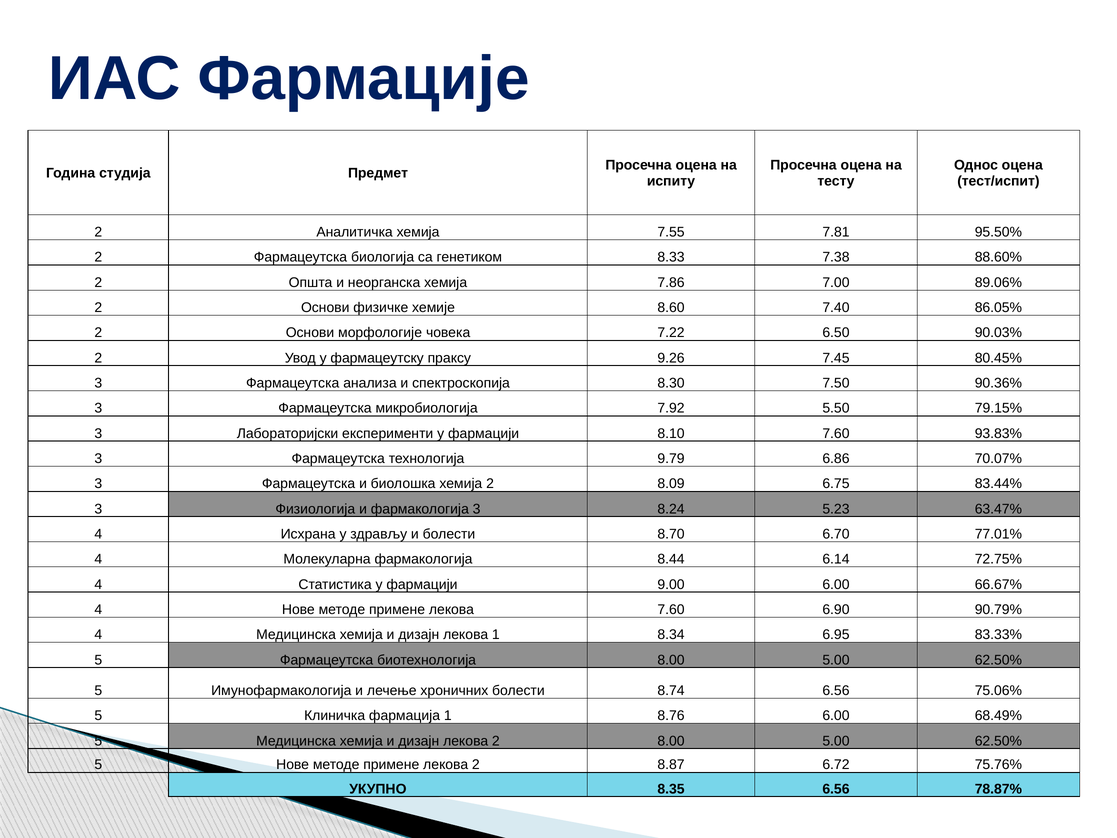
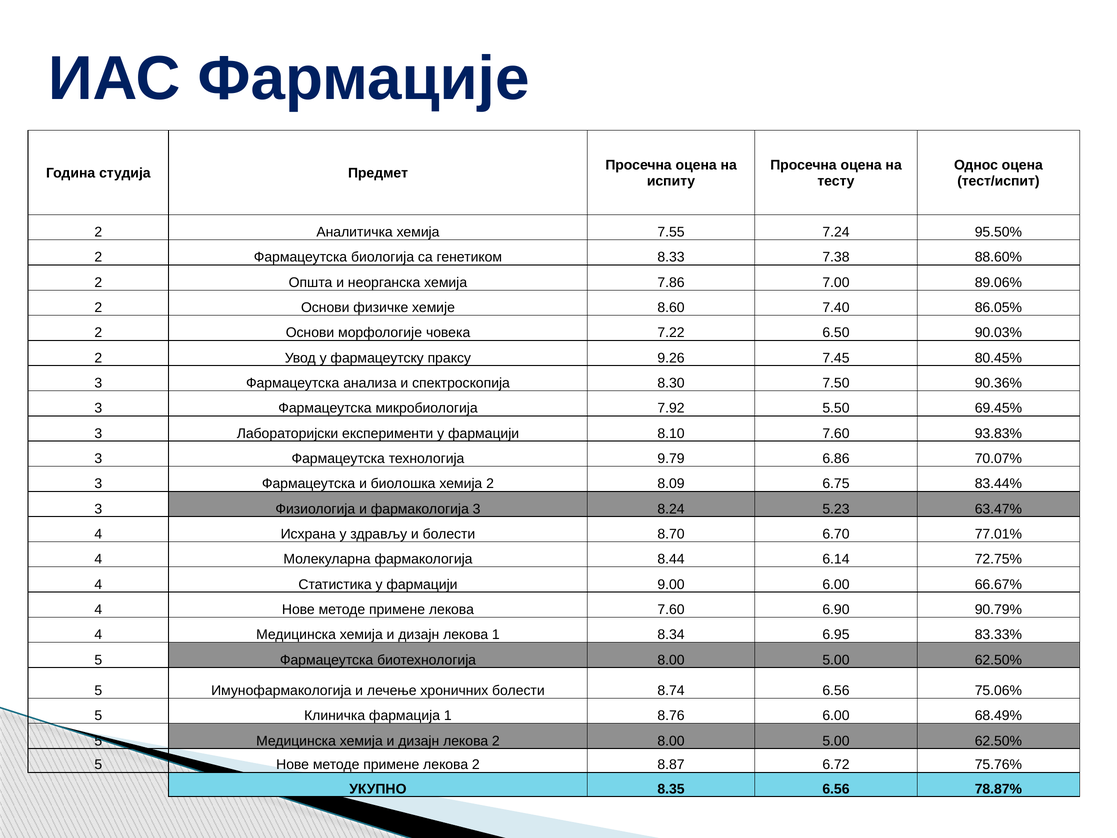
7.81: 7.81 -> 7.24 (836, 232)
79.15%: 79.15% -> 69.45% (998, 408)
